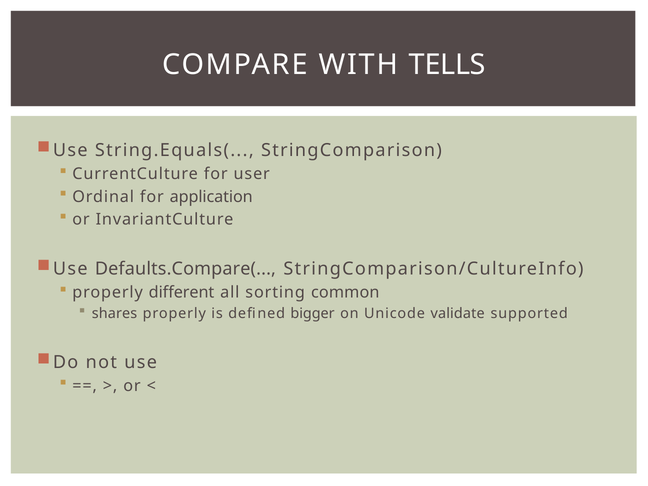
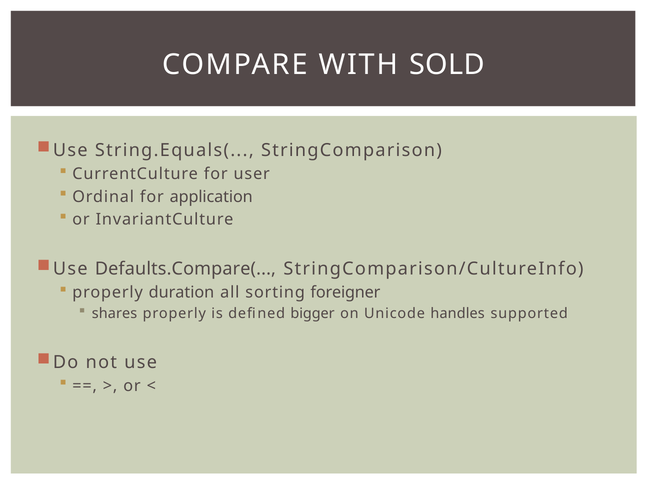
TELLS: TELLS -> SOLD (447, 65)
different: different -> duration (181, 292)
common: common -> foreigner (345, 292)
validate: validate -> handles (458, 314)
